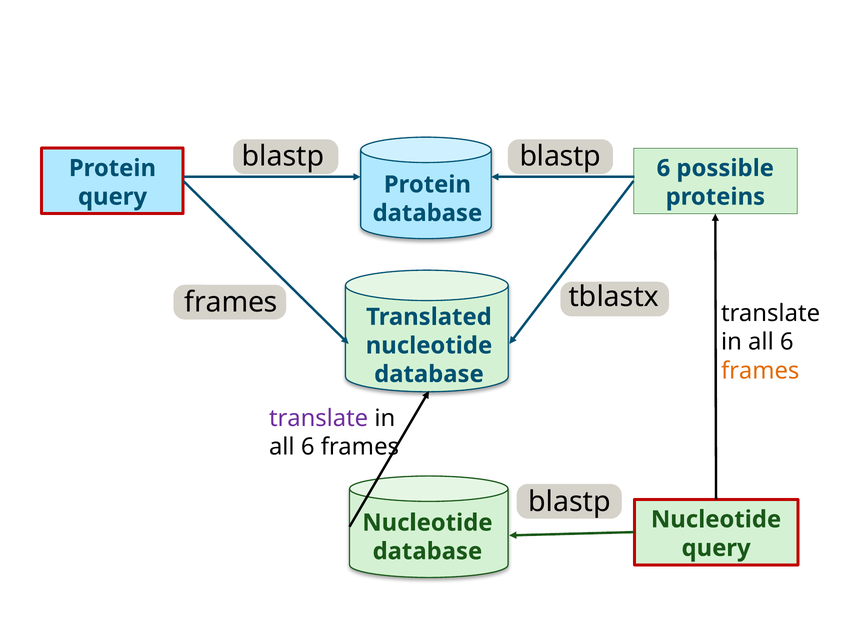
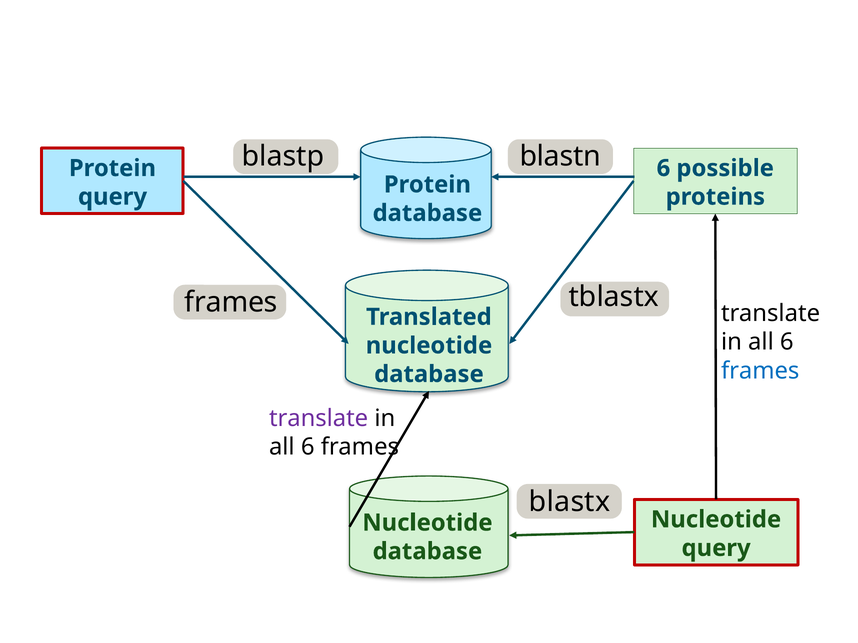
blastp blastp: blastp -> blastn (560, 157)
frames colour: orange -> blue (760, 371)
blastp: blastp -> blastx (569, 502)
